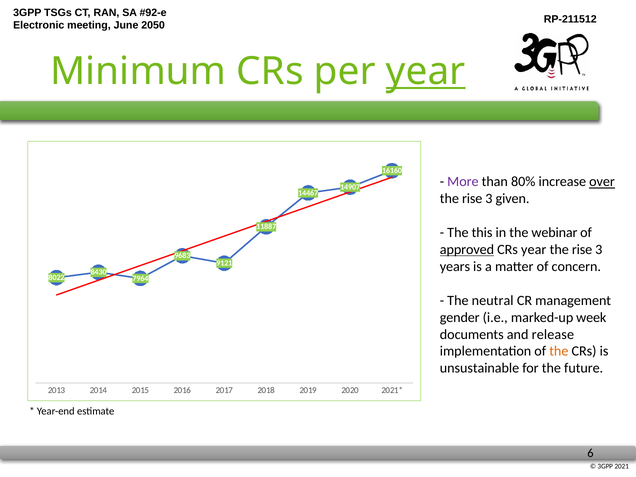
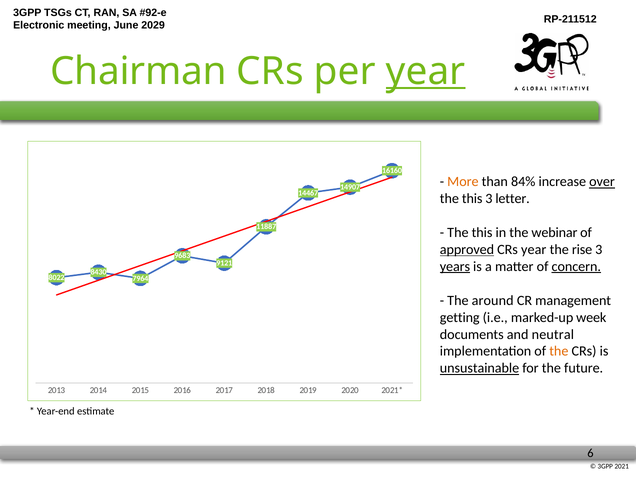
2050: 2050 -> 2029 (153, 25)
Minimum: Minimum -> Chairman (138, 71)
More colour: purple -> orange (463, 182)
80%: 80% -> 84% (523, 182)
rise: rise -> this (472, 199)
given: given -> letter (513, 199)
years underline: none -> present (455, 267)
concern underline: none -> present (576, 267)
neutral: neutral -> around (493, 300)
gender: gender -> getting (460, 317)
release: release -> neutral (553, 334)
unsustainable underline: none -> present (480, 368)
